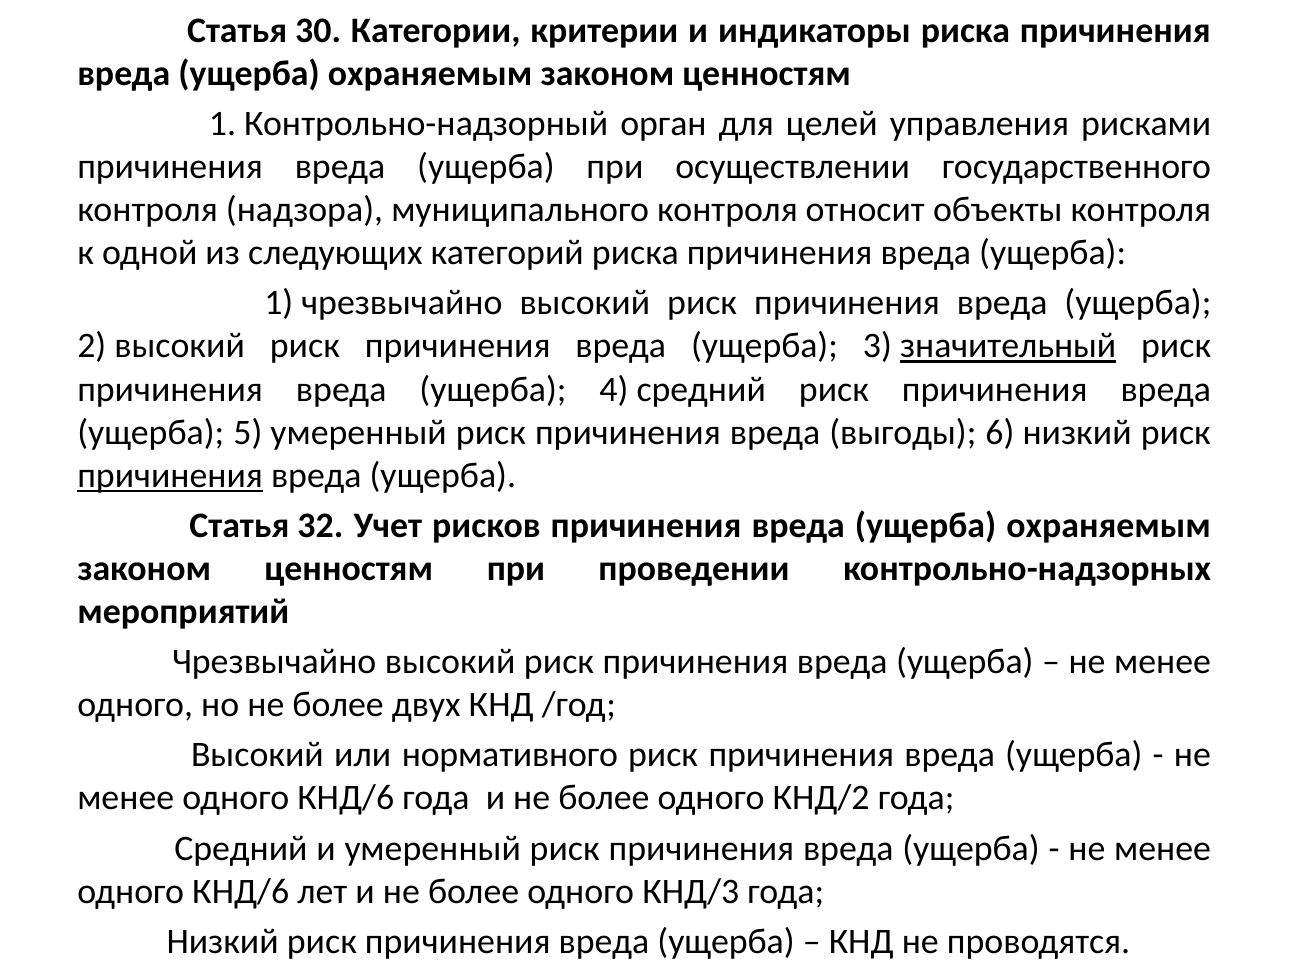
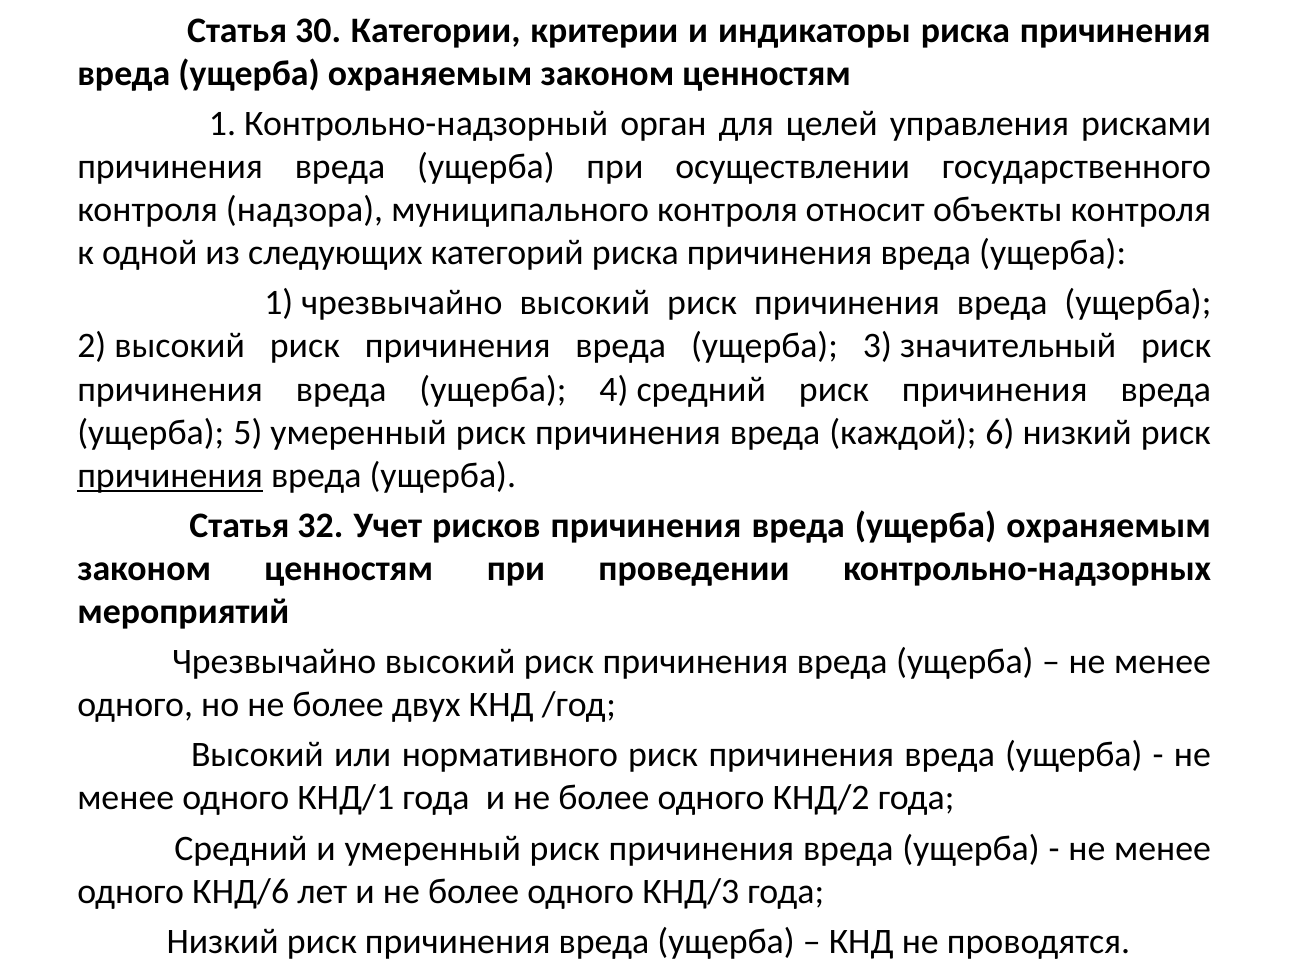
значительный underline: present -> none (1008, 346)
выгоды: выгоды -> каждой (903, 432)
КНД/6: КНД/6 -> КНД/1 (346, 798)
